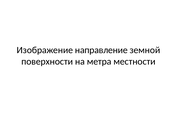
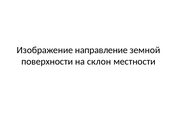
метра: метра -> склон (99, 62)
